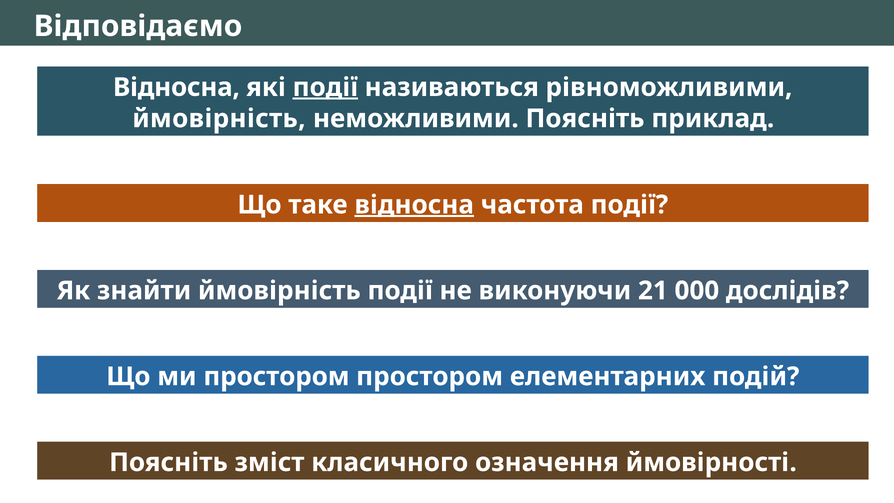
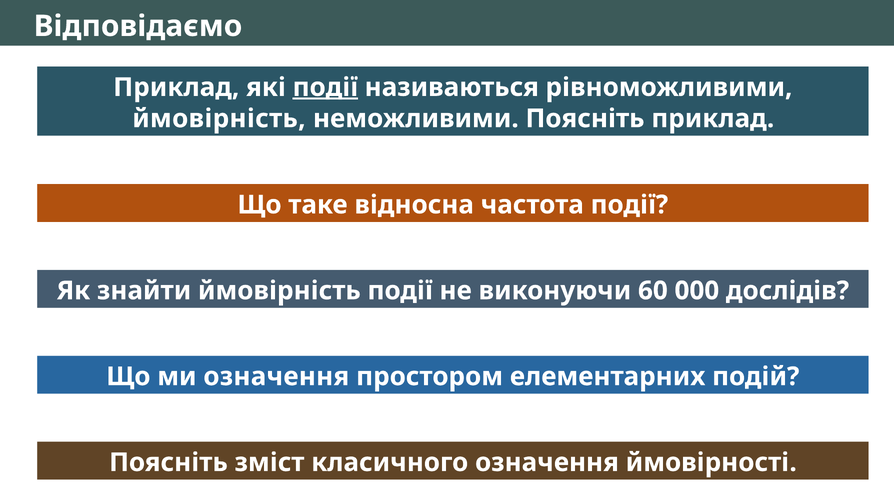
Відносна: Відносна -> Приклад (176, 87)
відносна underline: present -> none (414, 205)
21: 21 -> 60 (653, 291)
ми простором: простором -> означення (276, 376)
